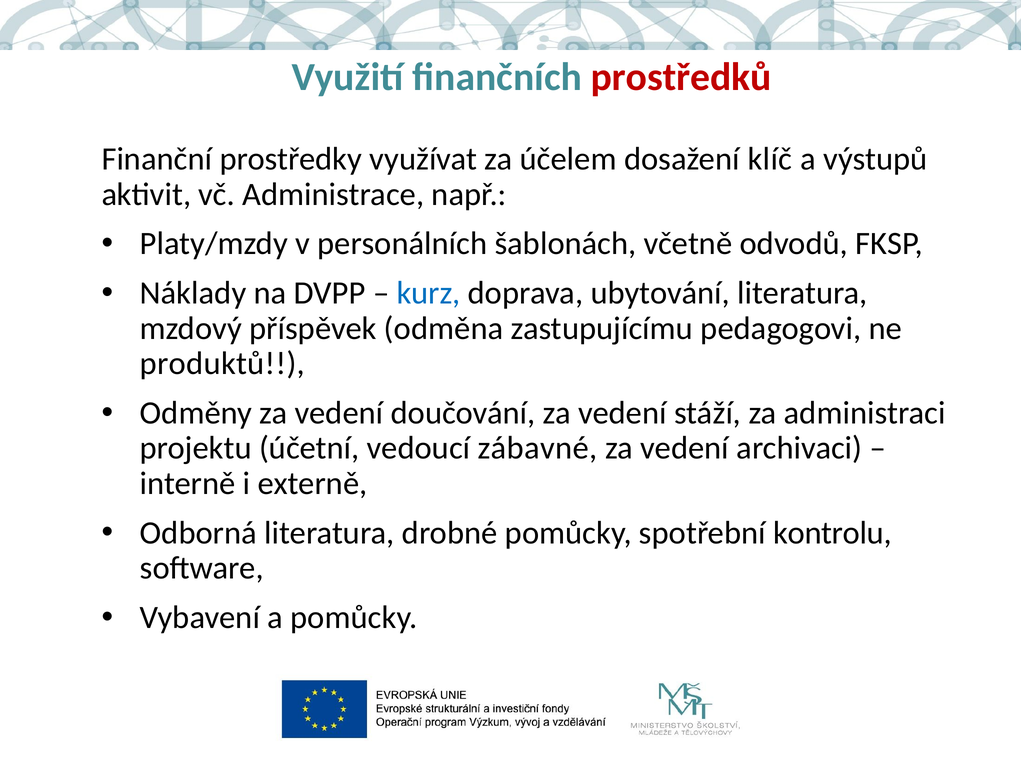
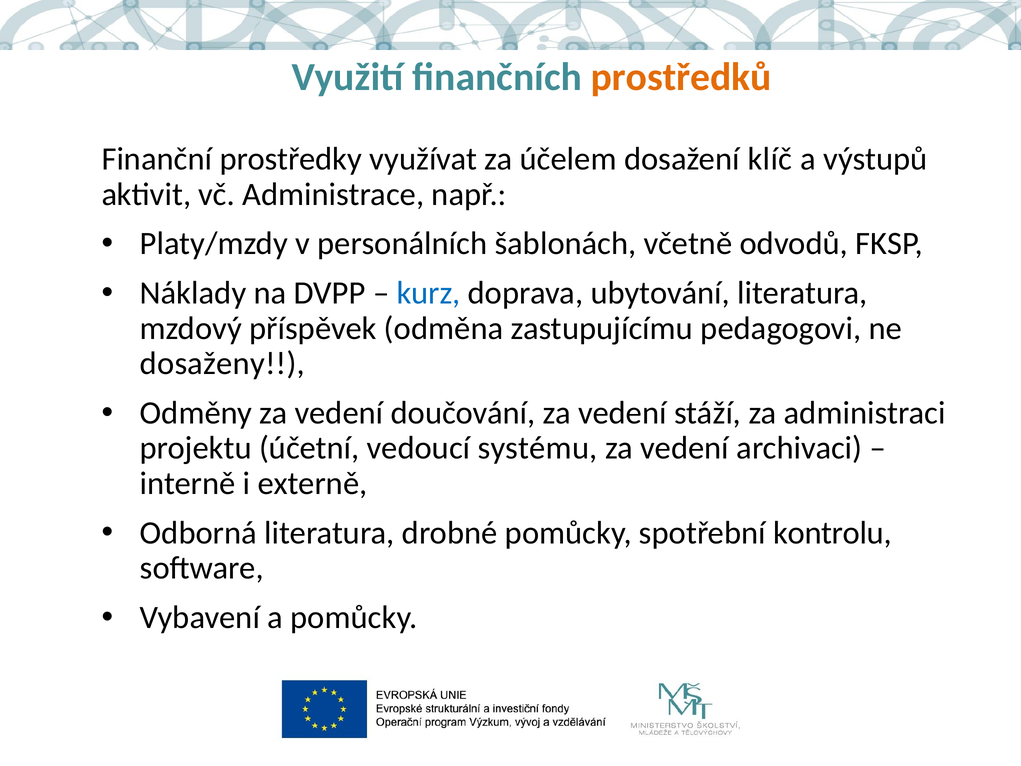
prostředků colour: red -> orange (681, 77)
produktů: produktů -> dosaženy (222, 363)
zábavné: zábavné -> systému (538, 448)
